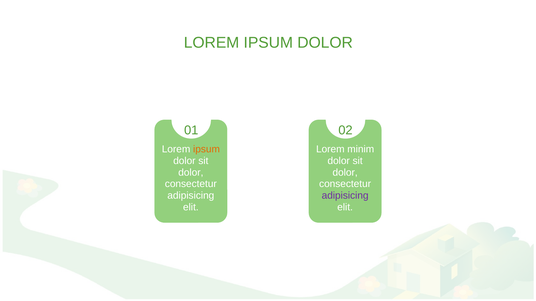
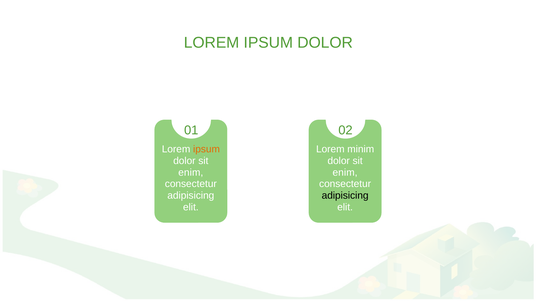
dolor: dolor -> enim (191, 173)
dolor: dolor -> enim (345, 173)
adipisicing colour: purple -> black (345, 196)
